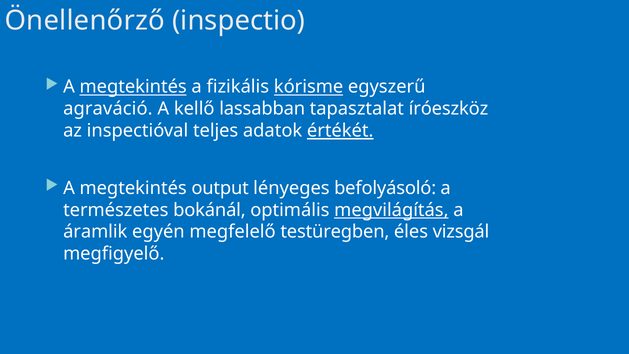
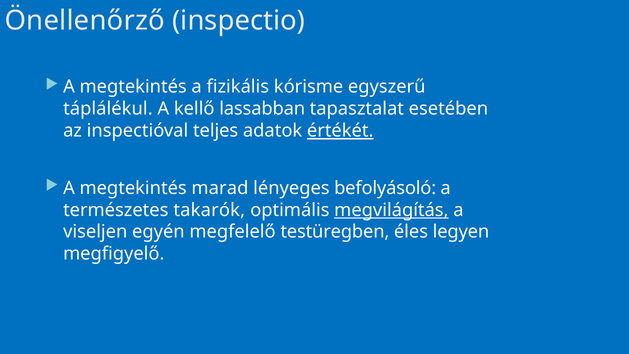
megtekintés underline: present -> none (133, 87)
kórisme underline: present -> none (309, 87)
agraváció: agraváció -> táplálékul (108, 109)
íróeszköz: íróeszköz -> esetében (448, 109)
output: output -> marad (220, 188)
bokánál: bokánál -> takarók (209, 210)
áramlik: áramlik -> viseljen (95, 232)
vizsgál: vizsgál -> legyen (461, 232)
